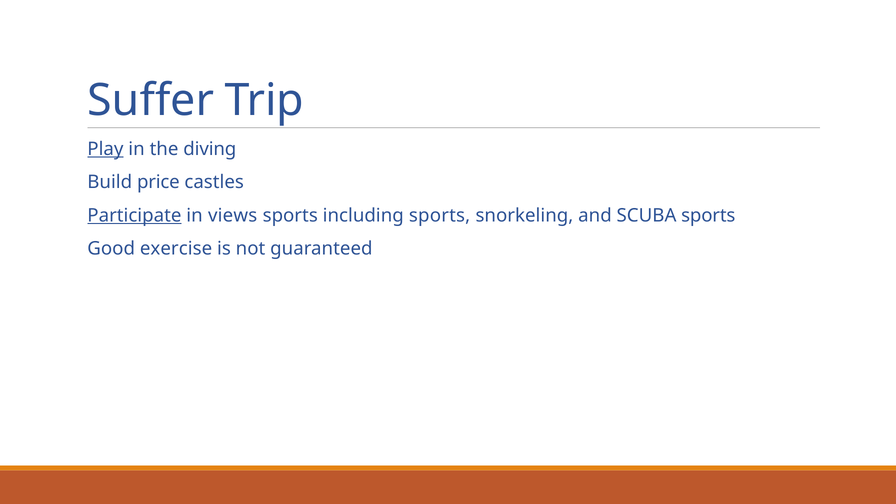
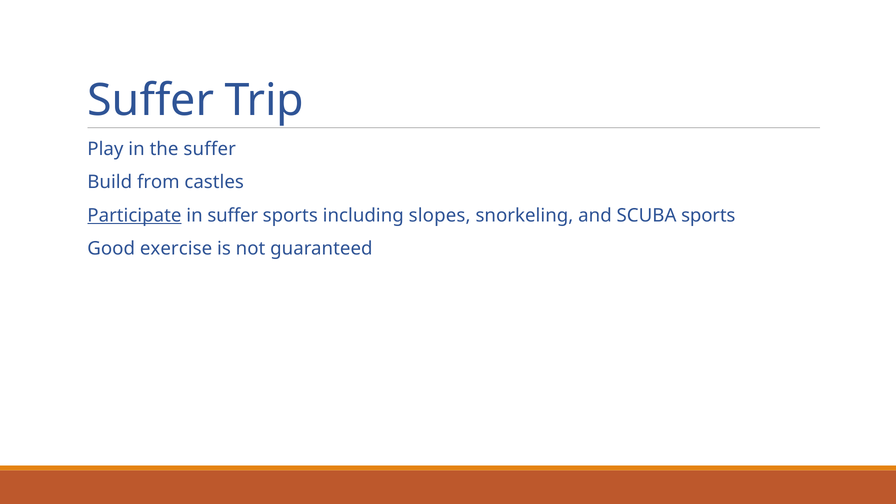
Play underline: present -> none (105, 149)
the diving: diving -> suffer (210, 149)
price: price -> from (158, 182)
in views: views -> suffer (233, 215)
including sports: sports -> slopes (440, 215)
